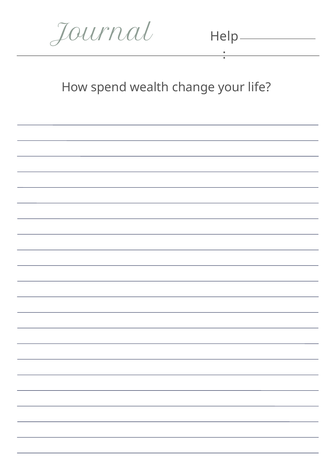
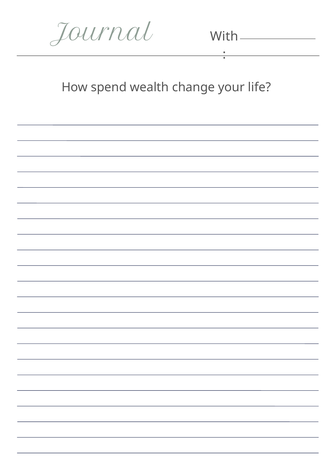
Help: Help -> With (224, 36)
